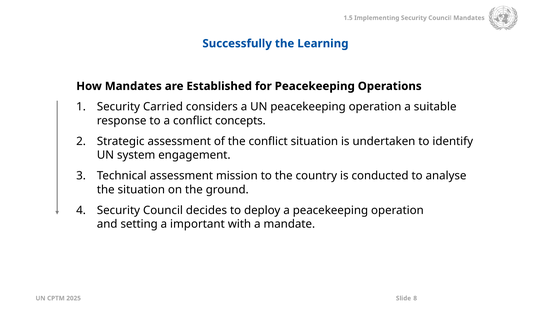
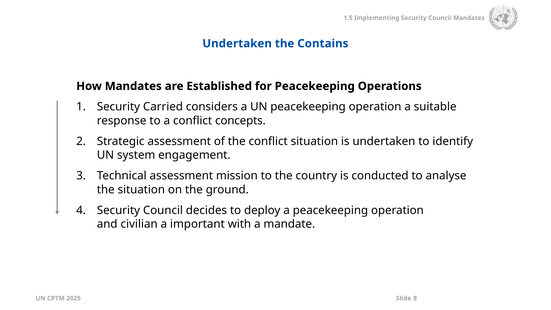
Successfully: Successfully -> Undertaken (237, 44)
Learning: Learning -> Contains (323, 44)
setting: setting -> civilian (139, 224)
